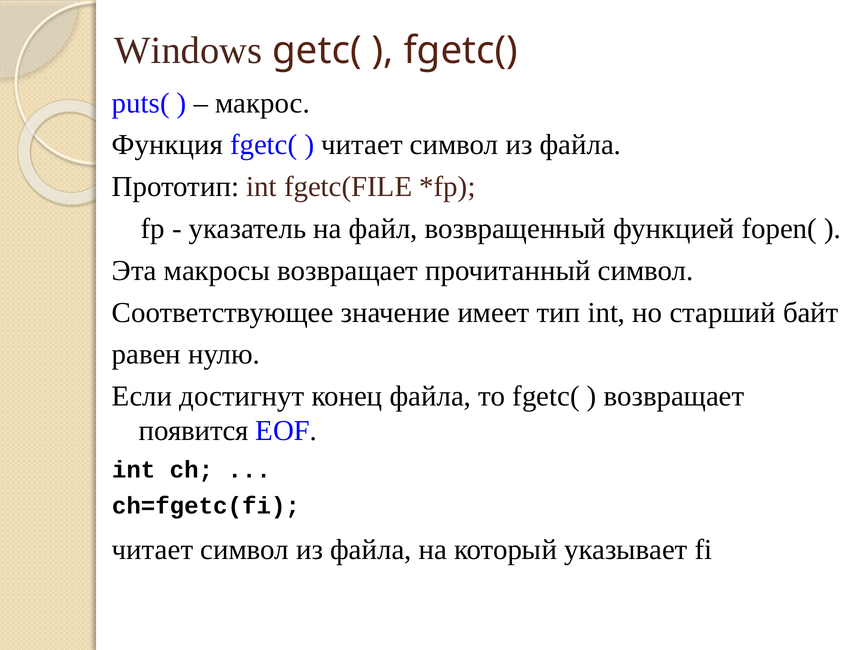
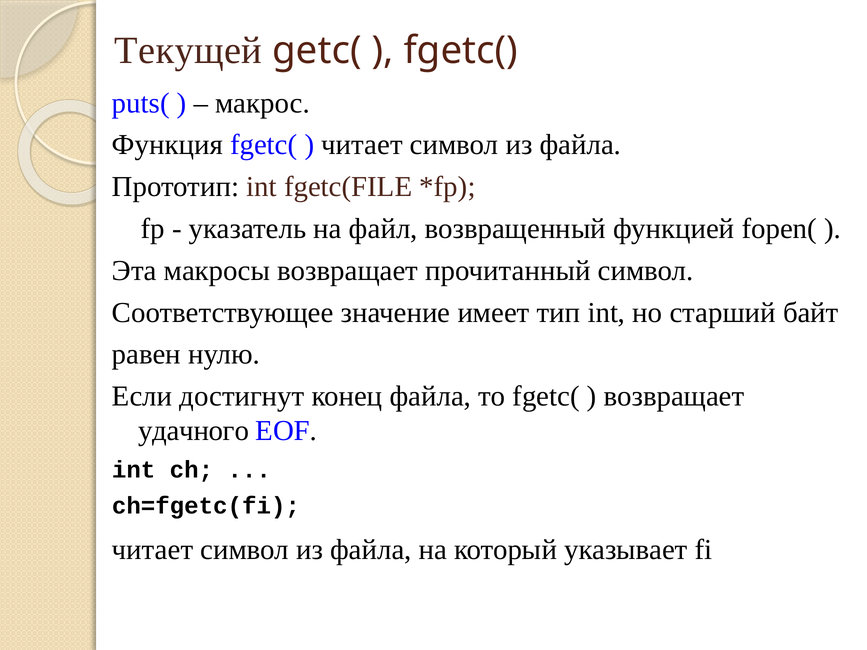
Windows: Windows -> Текущей (188, 51)
появится: появится -> удачного (194, 431)
